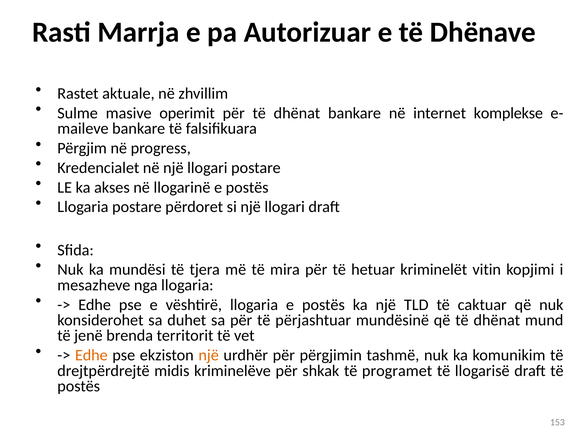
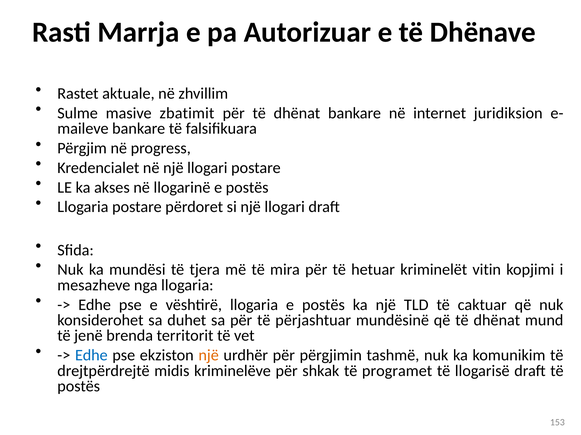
operimit: operimit -> zbatimit (187, 113)
komplekse: komplekse -> juridiksion (508, 113)
Edhe colour: orange -> blue (91, 356)
